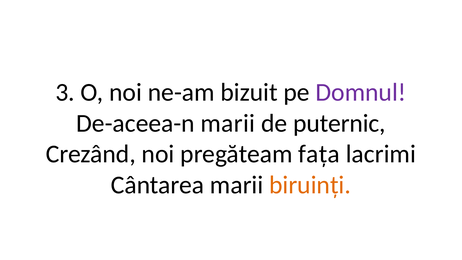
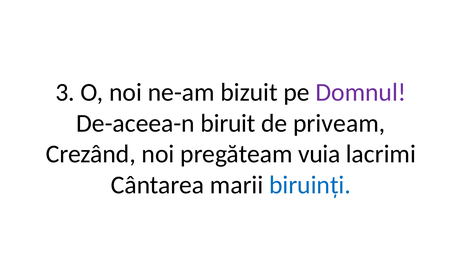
De-aceea-n marii: marii -> biruit (228, 123)
puternic: puternic -> priveam (339, 123)
fața: fața -> vuia (319, 154)
biruinți colour: orange -> blue (310, 185)
